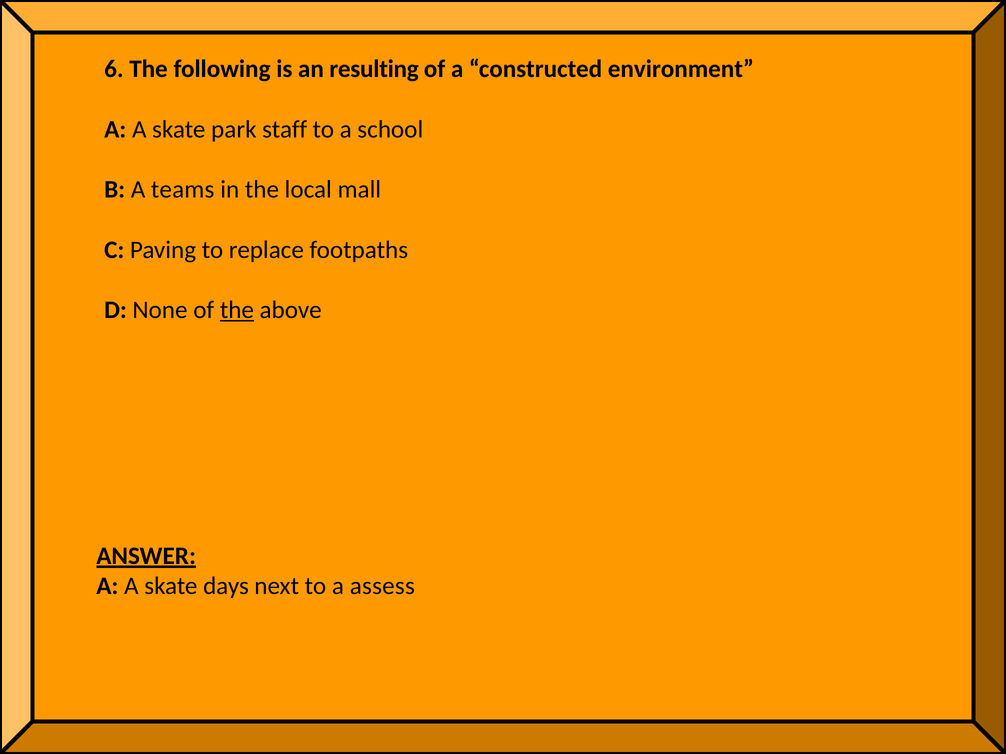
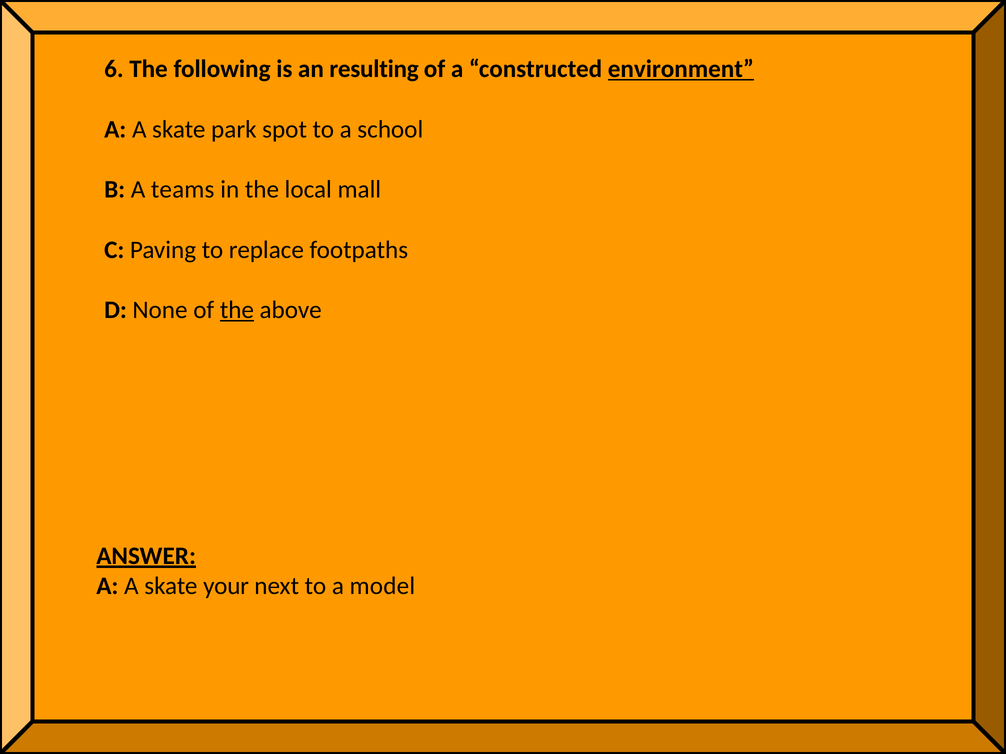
environment underline: none -> present (681, 69)
staff: staff -> spot (285, 129)
days: days -> your (226, 586)
assess: assess -> model (382, 586)
